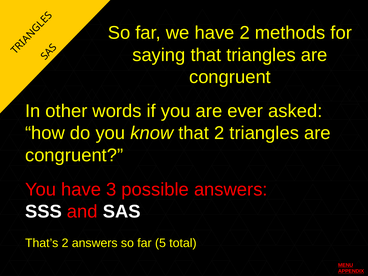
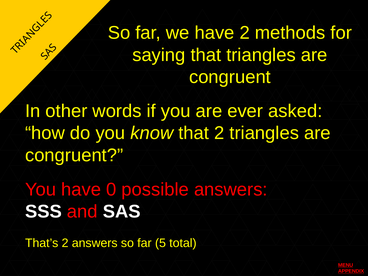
3: 3 -> 0 (111, 190)
